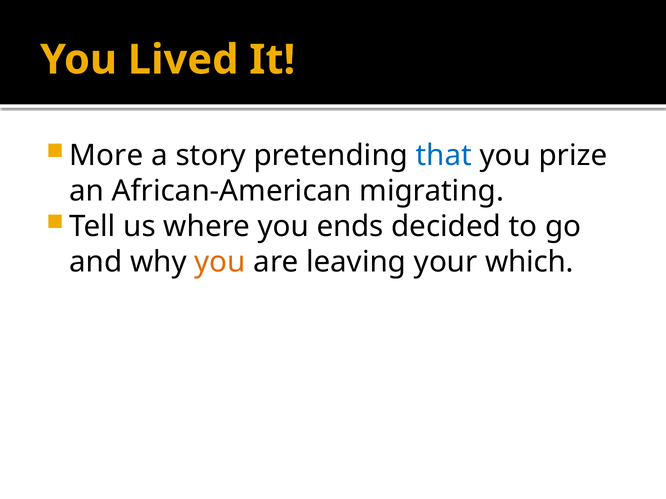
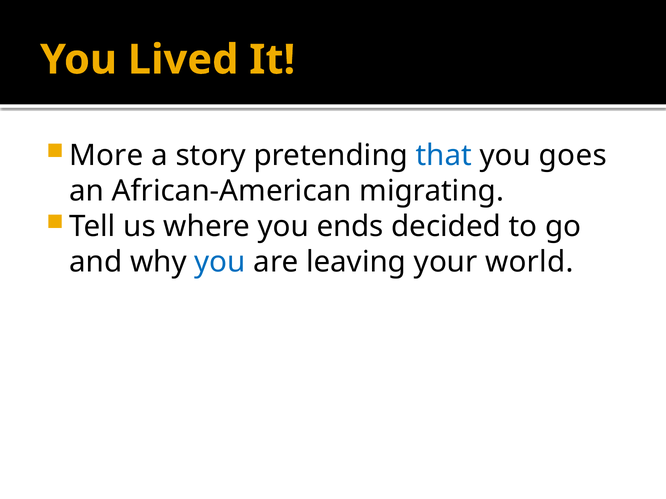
prize: prize -> goes (573, 156)
you colour: orange -> blue (220, 262)
which: which -> world (529, 262)
